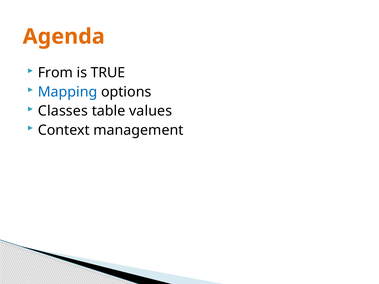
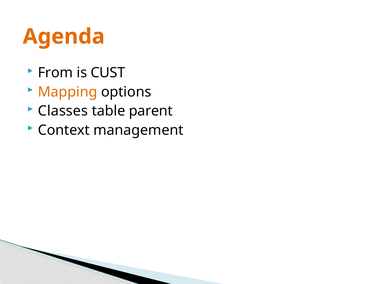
TRUE: TRUE -> CUST (108, 73)
Mapping colour: blue -> orange (68, 92)
values: values -> parent (151, 111)
